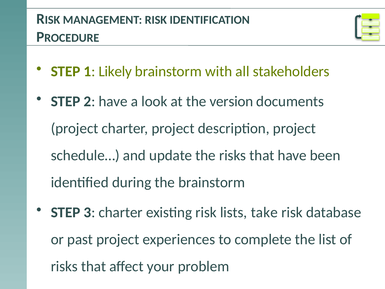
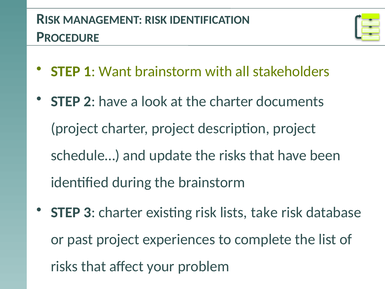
Likely: Likely -> Want (115, 71)
the version: version -> charter (231, 101)
